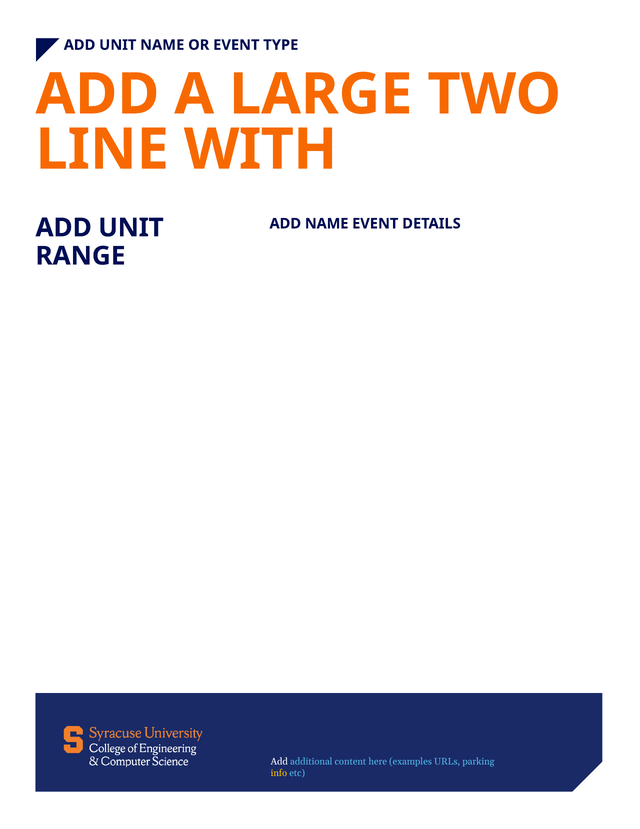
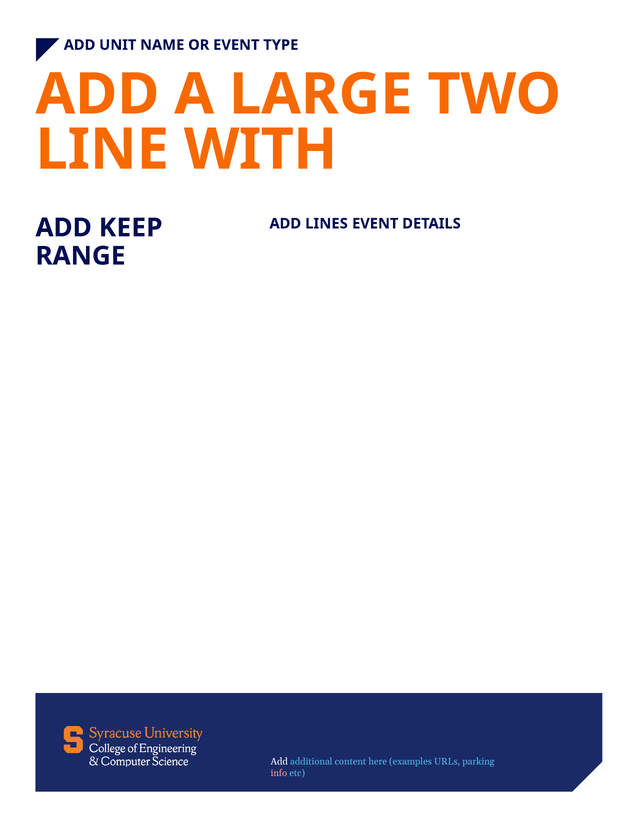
ADD NAME: NAME -> LINES (326, 223)
UNIT: UNIT -> KEEP (131, 228)
info colour: yellow -> pink (279, 772)
